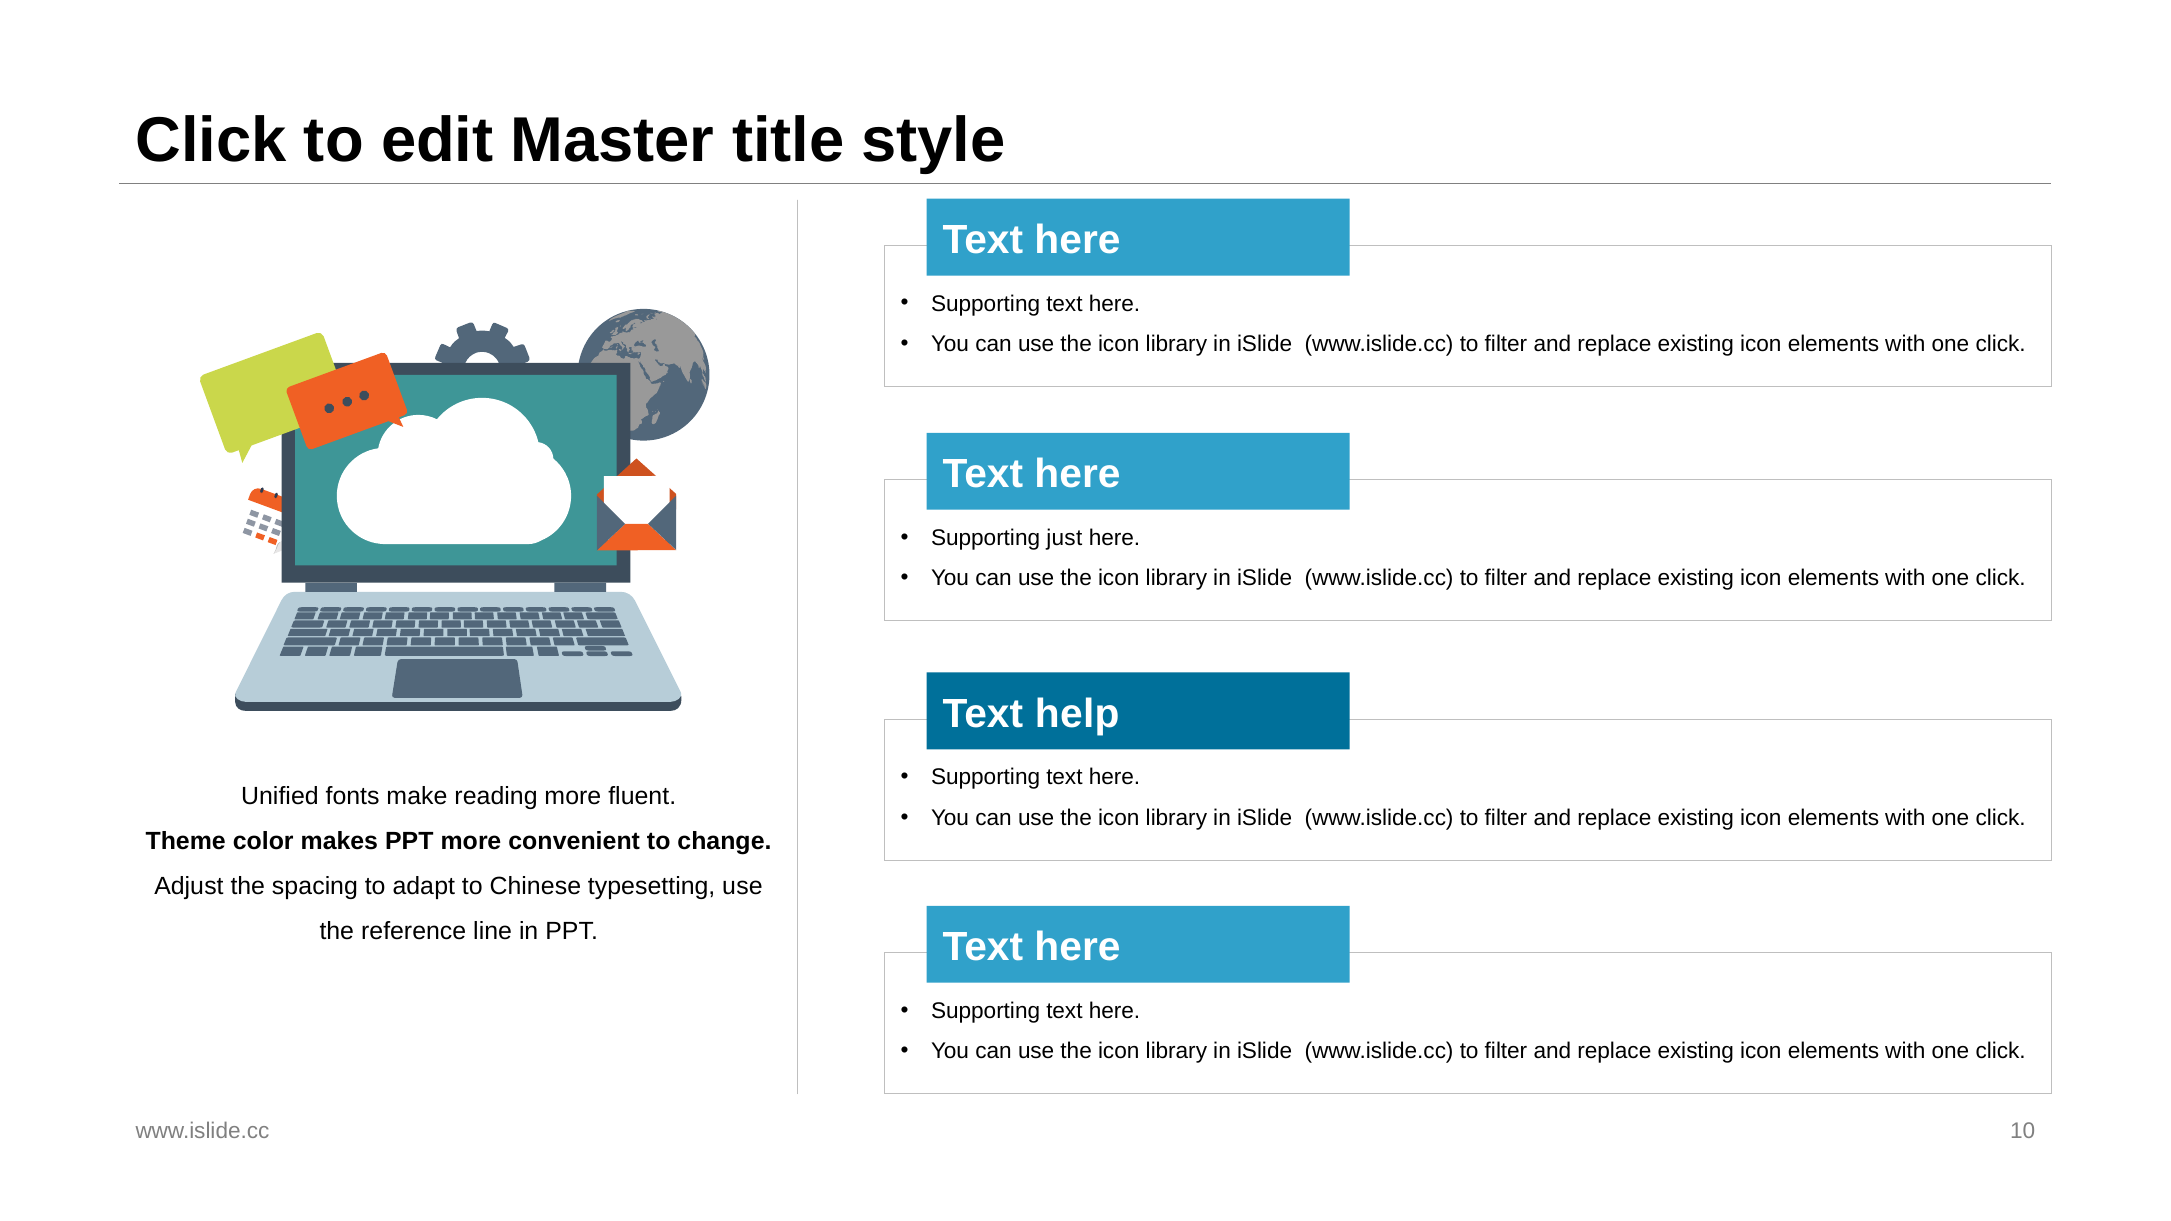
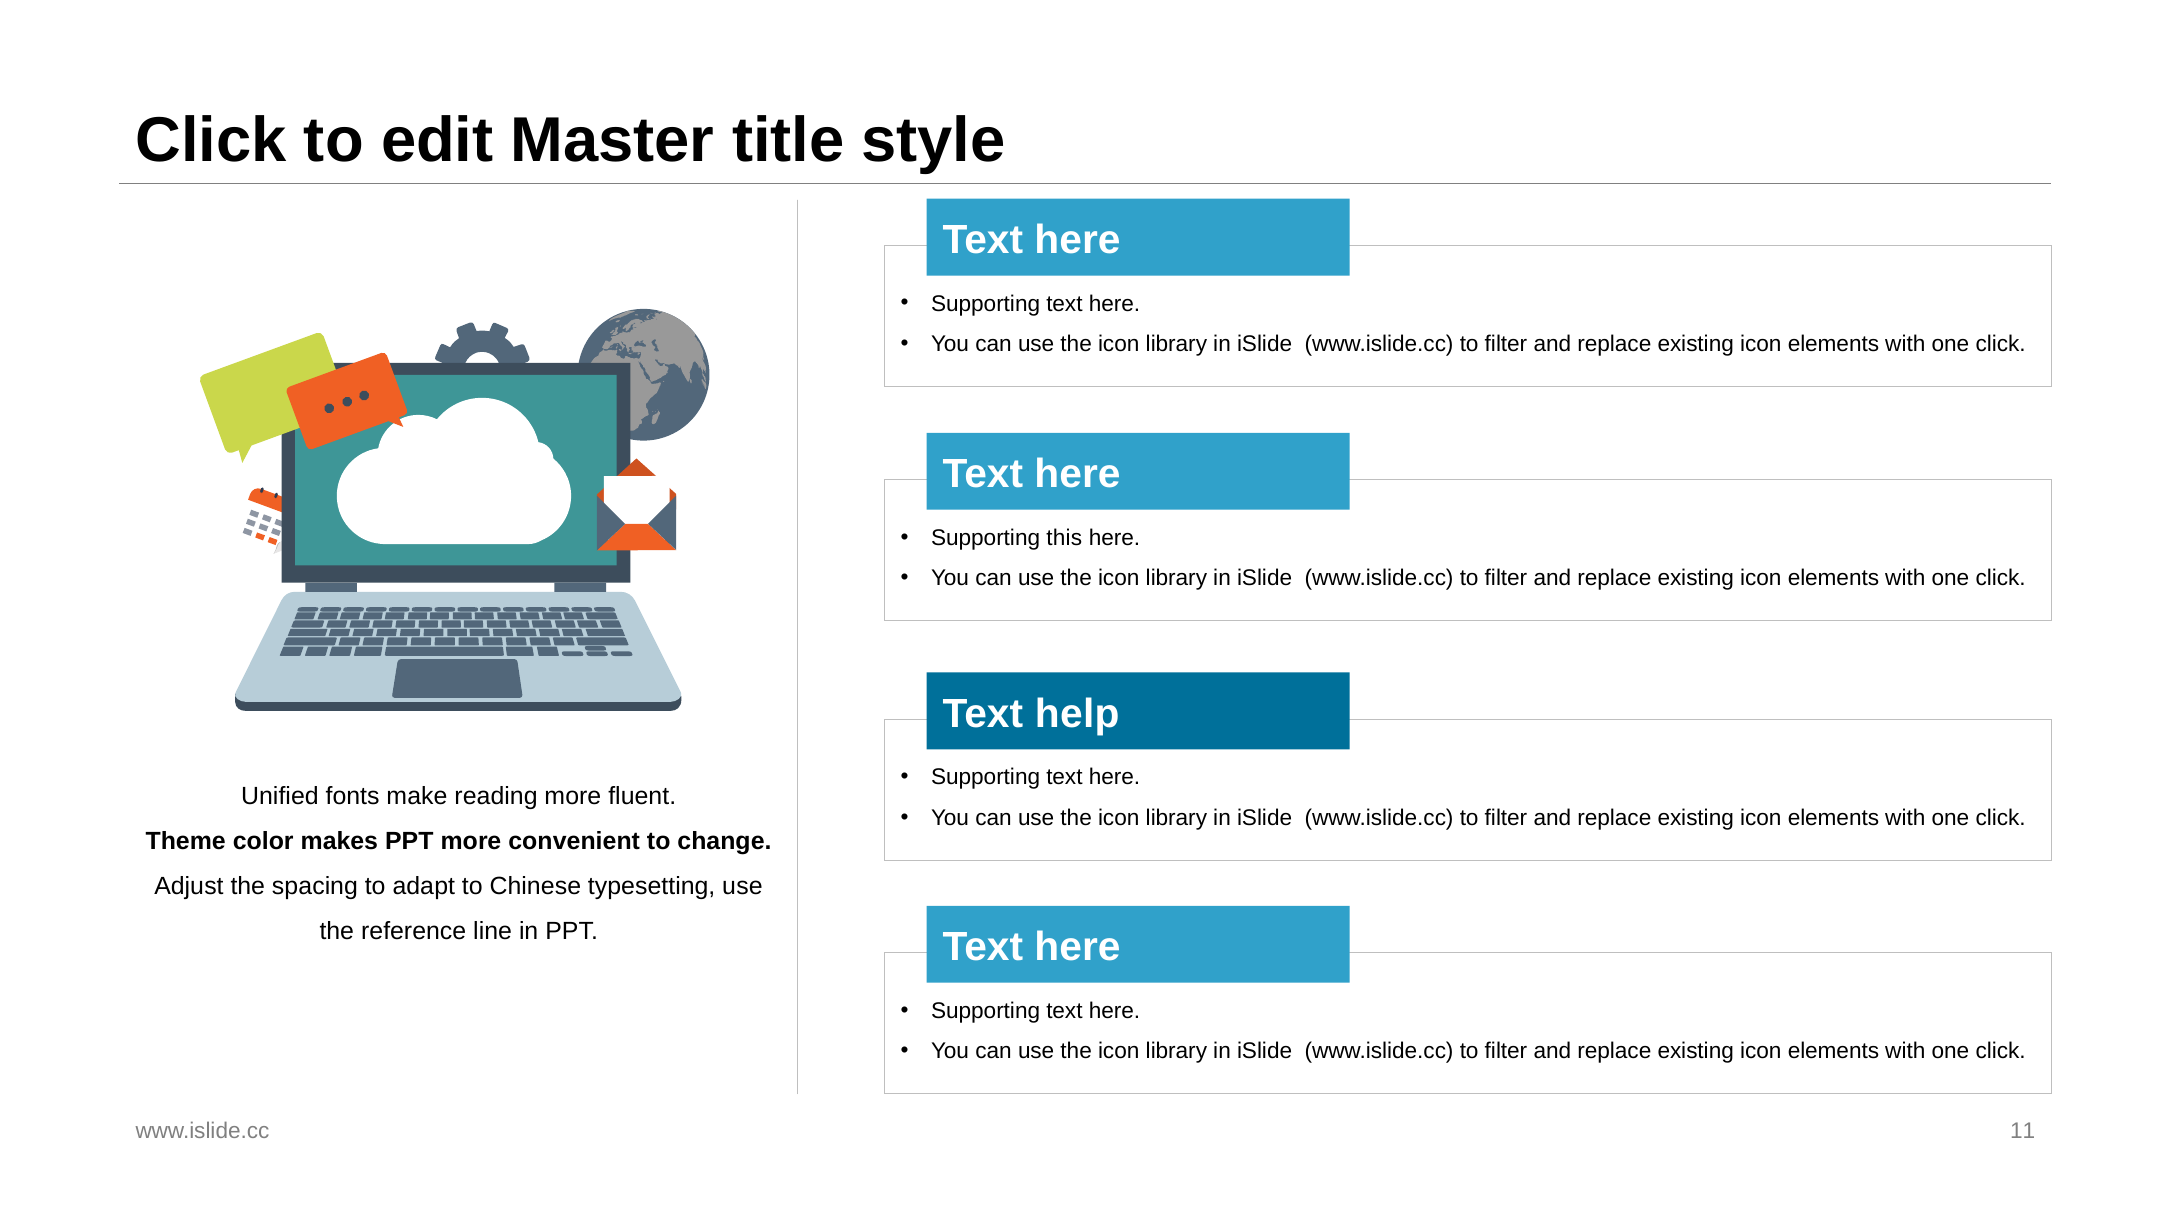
just: just -> this (1064, 538)
10: 10 -> 11 (2023, 1131)
